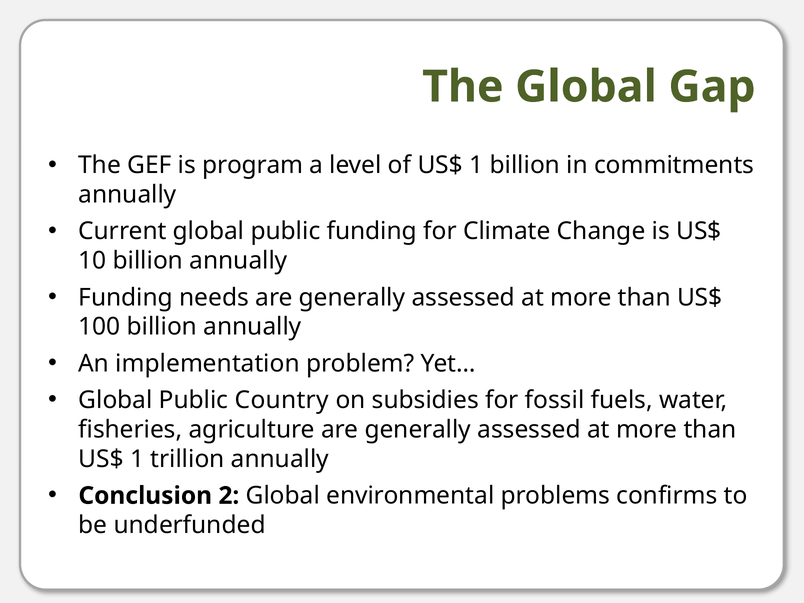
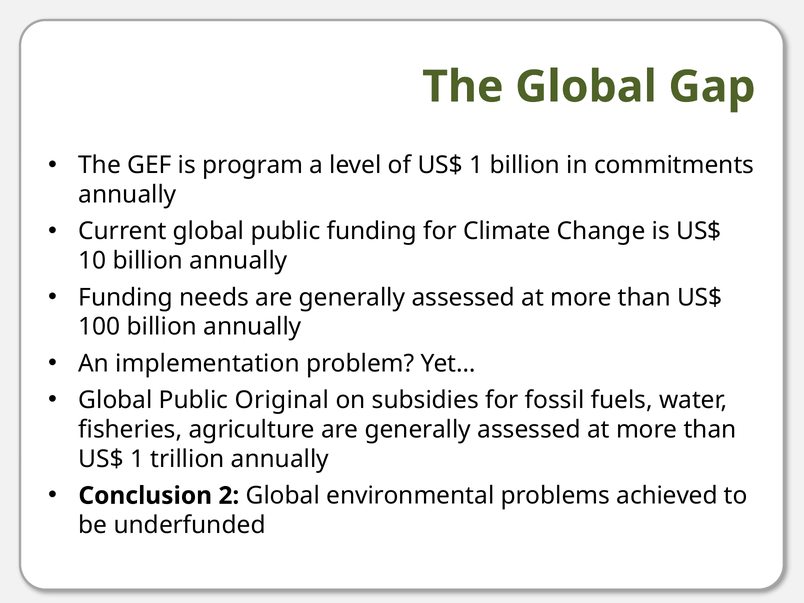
Country: Country -> Original (282, 400)
confirms: confirms -> achieved (667, 496)
